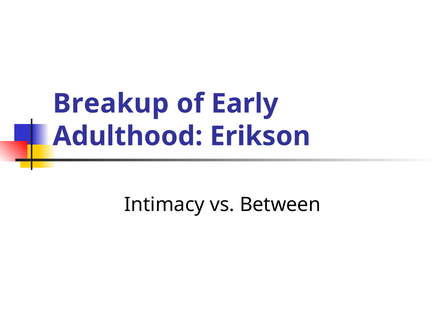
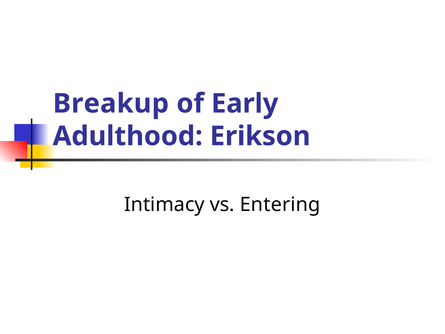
Between: Between -> Entering (280, 205)
